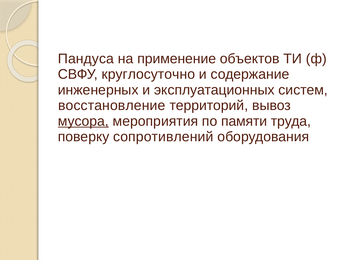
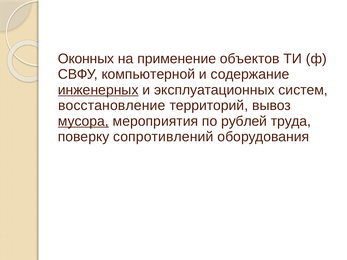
Пандуса: Пандуса -> Оконных (86, 59)
круглосуточно: круглосуточно -> компьютерной (148, 74)
инженерных underline: none -> present (98, 90)
памяти: памяти -> рублей (244, 121)
